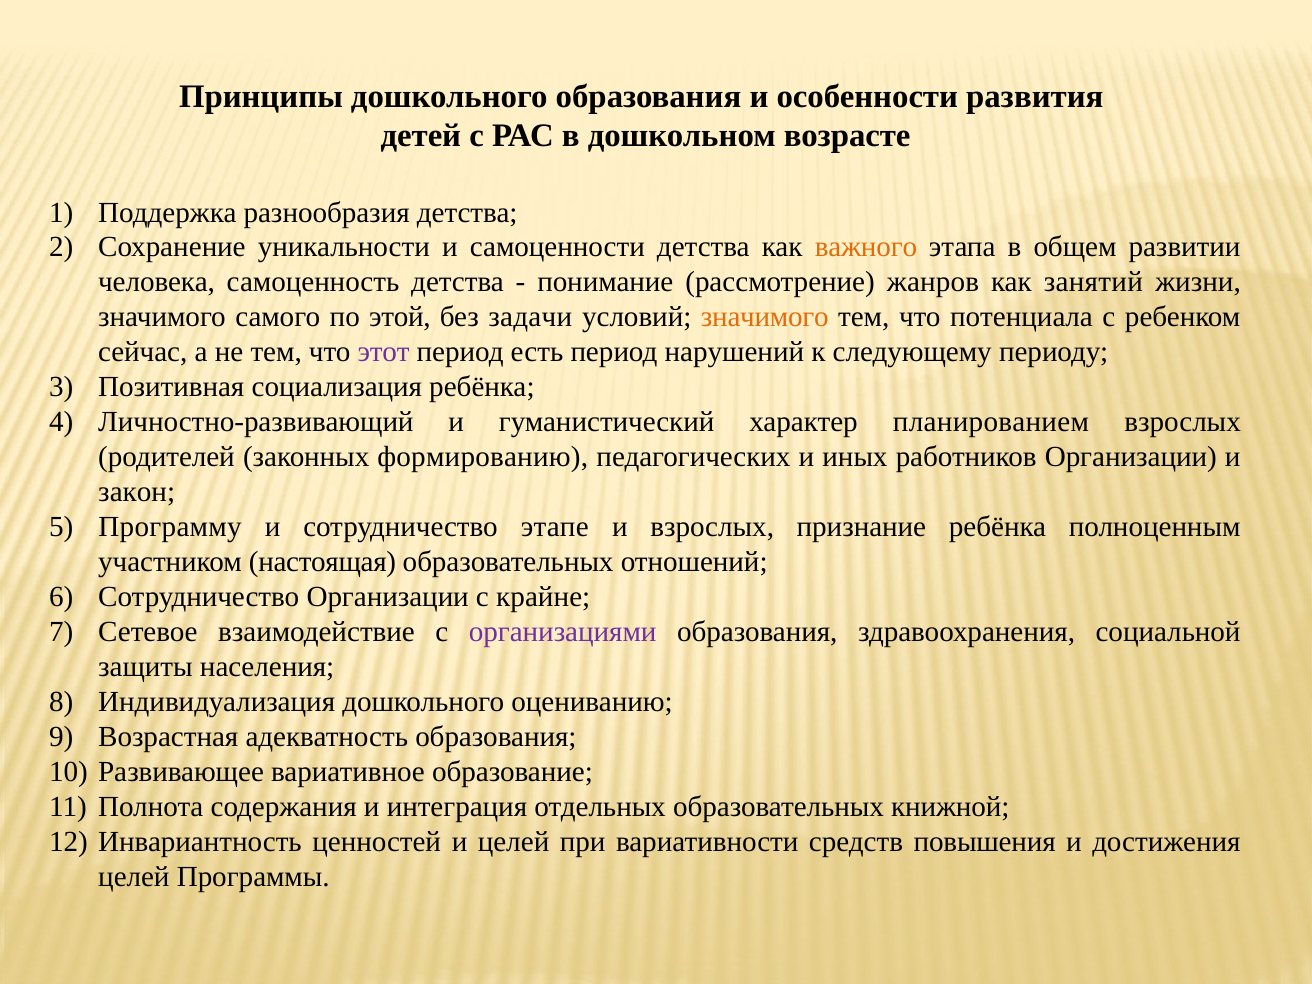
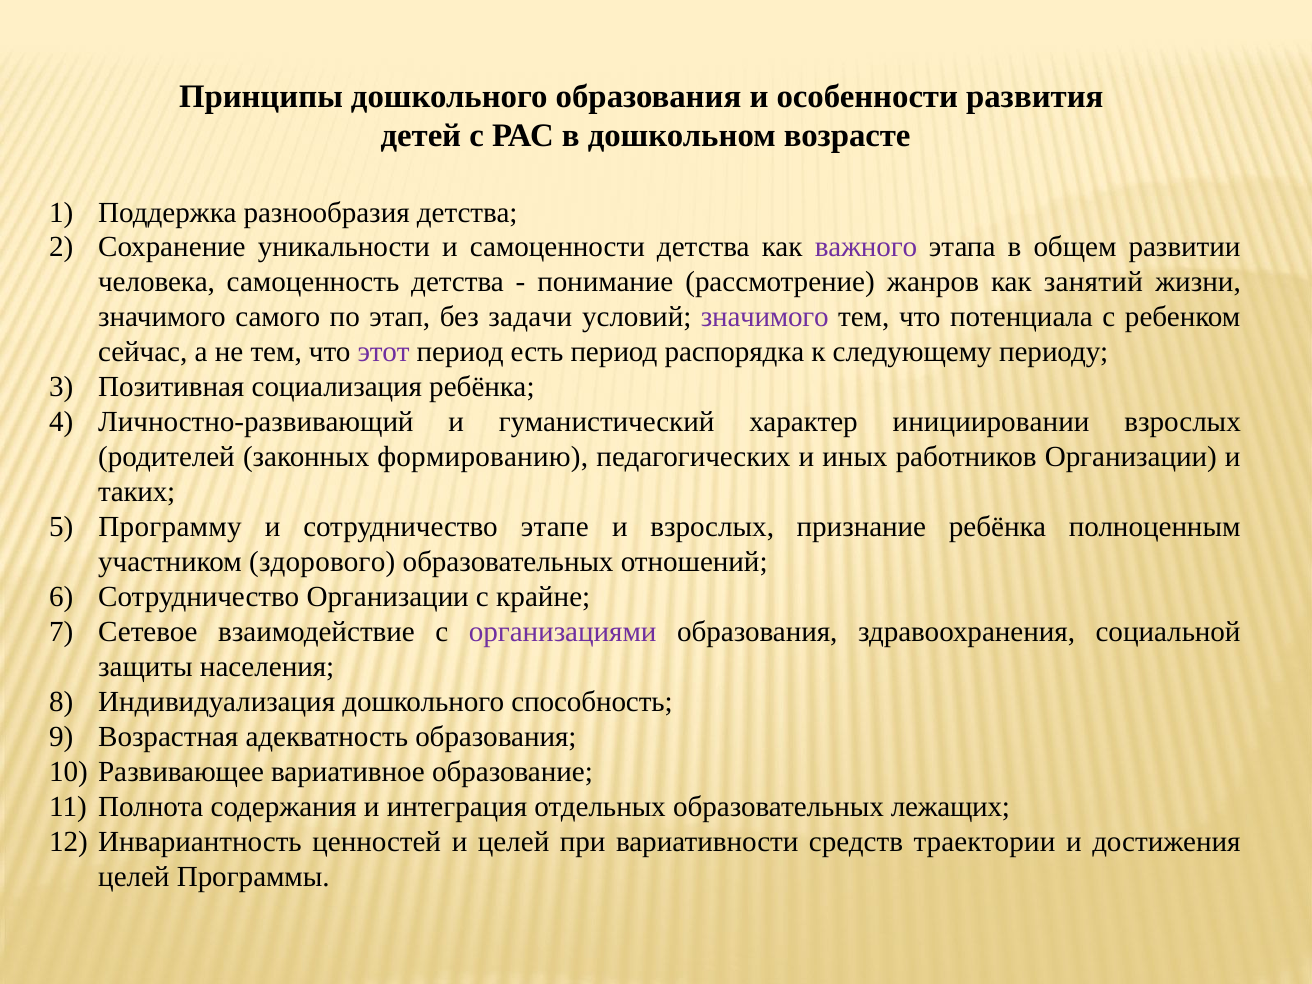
важного colour: orange -> purple (866, 247)
этой: этой -> этап (400, 317)
значимого colour: orange -> purple (765, 317)
нарушений: нарушений -> распорядка (734, 352)
планированием: планированием -> инициировании (991, 422)
закон: закон -> таких (137, 492)
настоящая: настоящая -> здорового (322, 562)
оцениванию: оцениванию -> способность (592, 702)
книжной: книжной -> лежащих (950, 807)
повышения: повышения -> траектории (985, 842)
